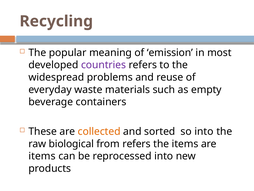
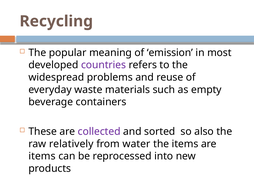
collected colour: orange -> purple (99, 131)
so into: into -> also (204, 131)
biological: biological -> relatively (71, 143)
from refers: refers -> water (136, 143)
